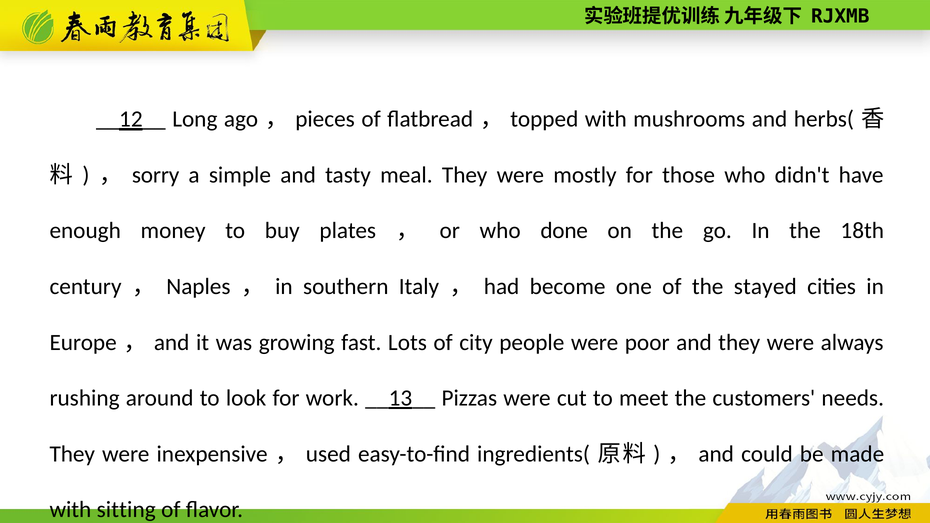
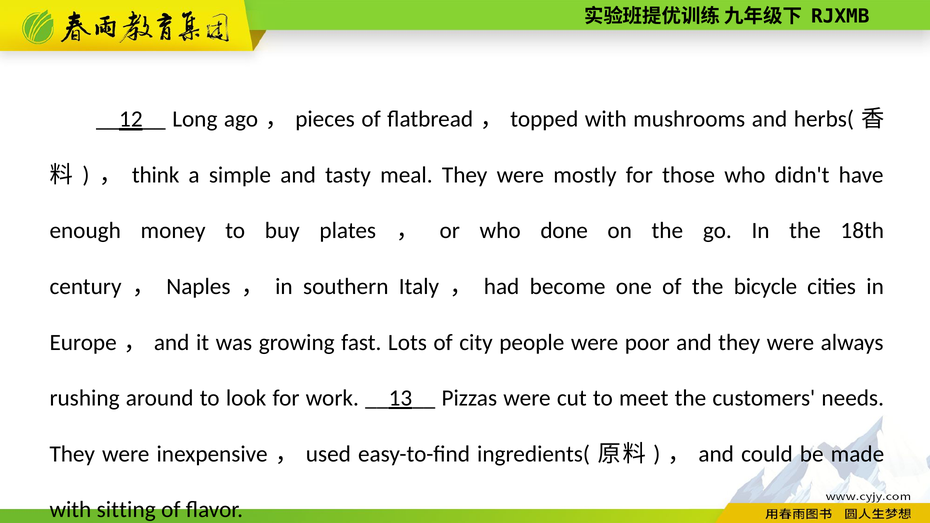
sorry: sorry -> think (156, 175)
stayed: stayed -> bicycle (765, 287)
